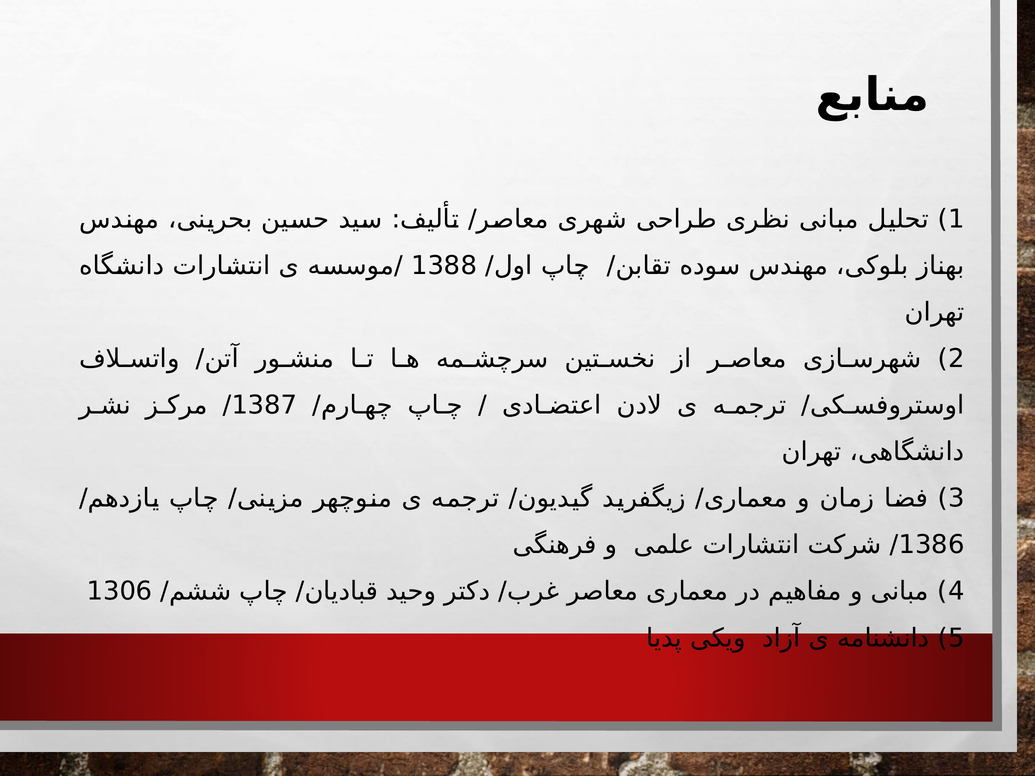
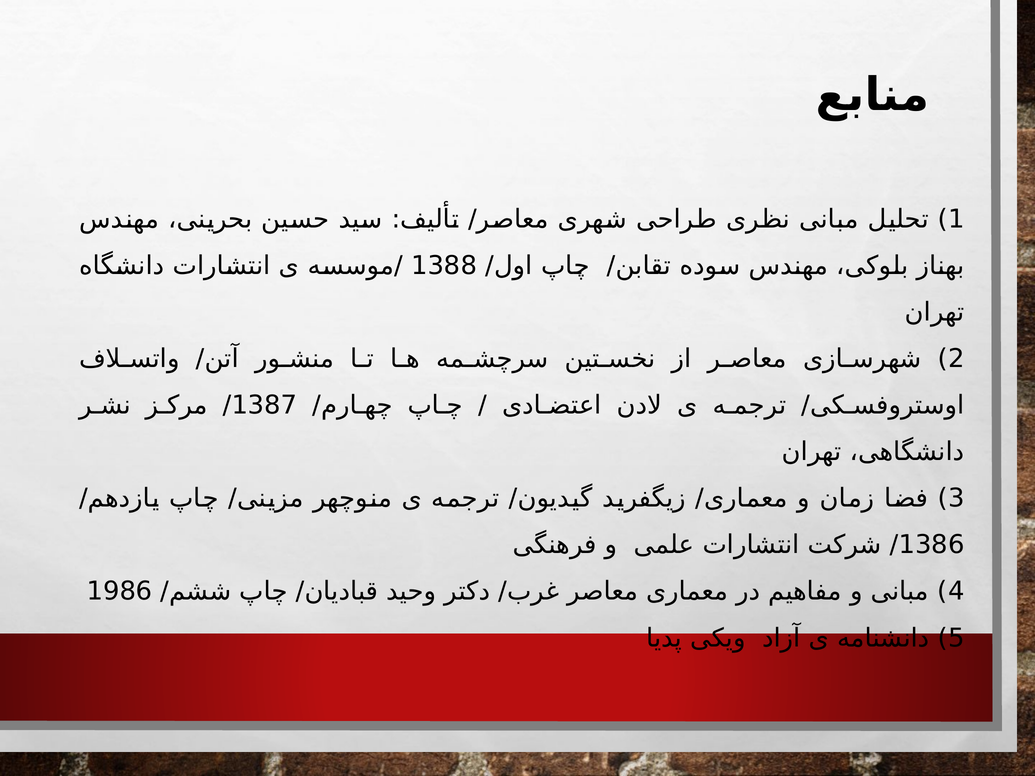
1306: 1306 -> 1986 (120, 592)
